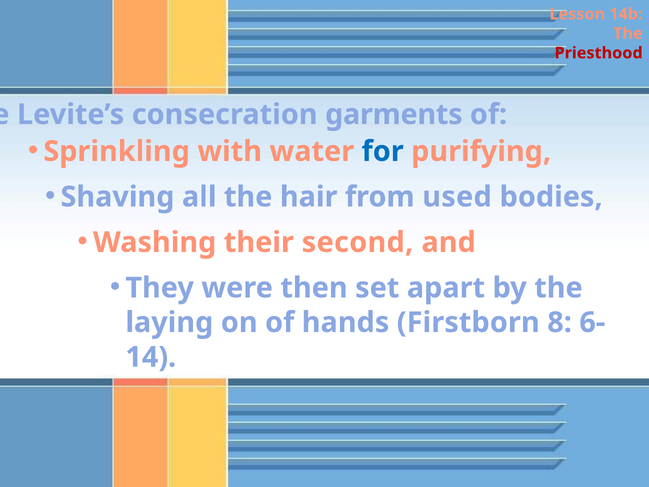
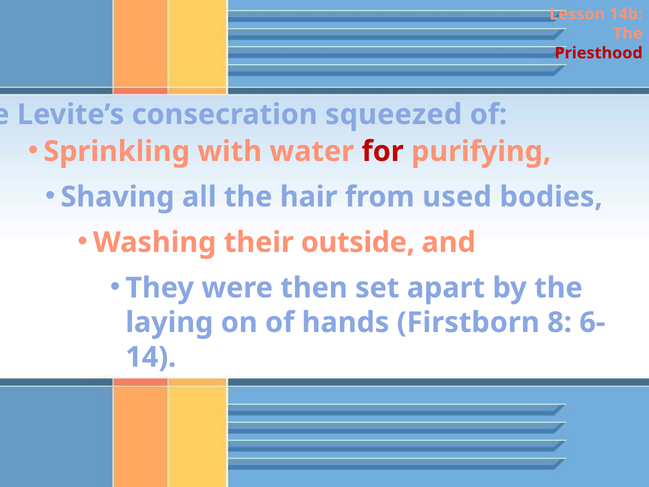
garments: garments -> squeezed (394, 114)
for colour: blue -> red (383, 151)
second: second -> outside (358, 242)
